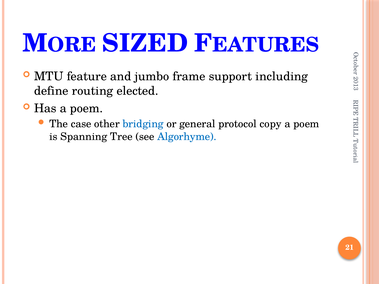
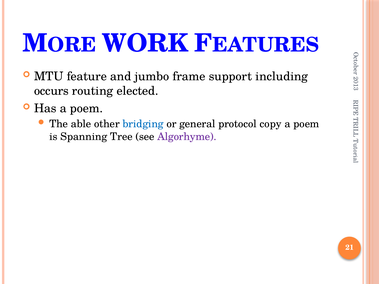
SIZED: SIZED -> WORK (145, 43)
define: define -> occurs (51, 91)
case: case -> able (81, 124)
Algorhyme colour: blue -> purple (187, 137)
